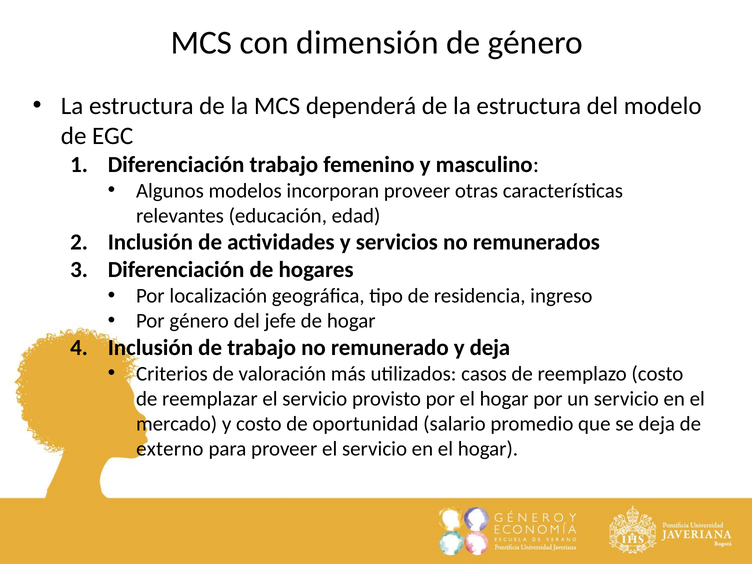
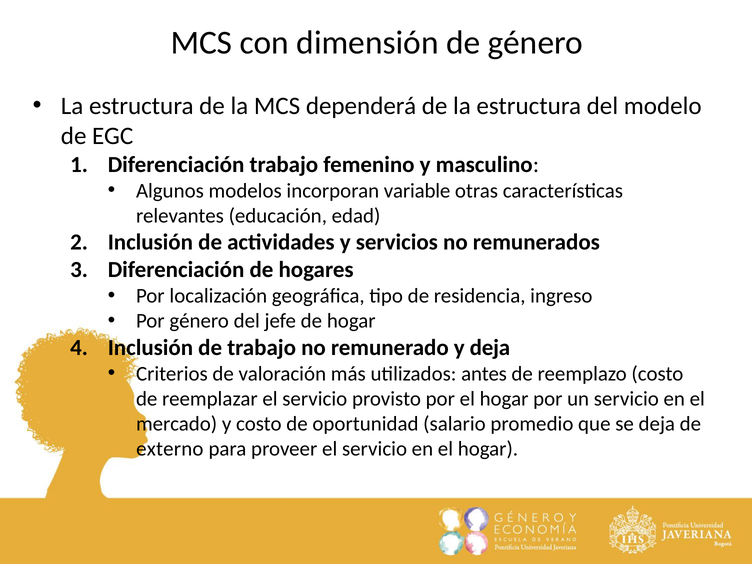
incorporan proveer: proveer -> variable (417, 191)
casos: casos -> antes (484, 374)
